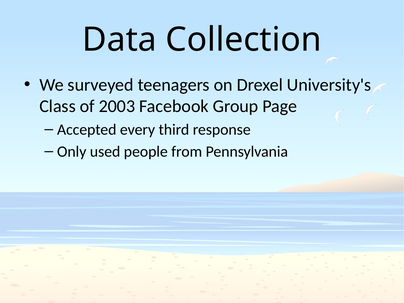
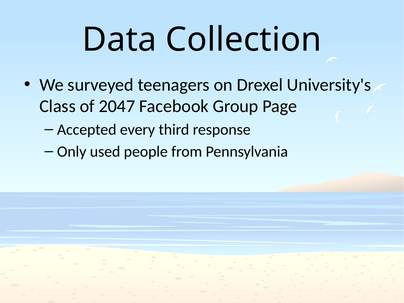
2003: 2003 -> 2047 (117, 106)
